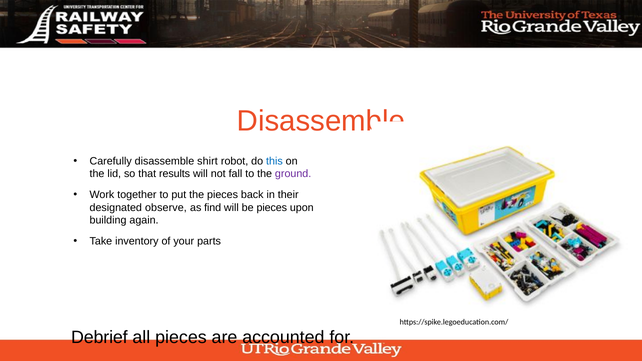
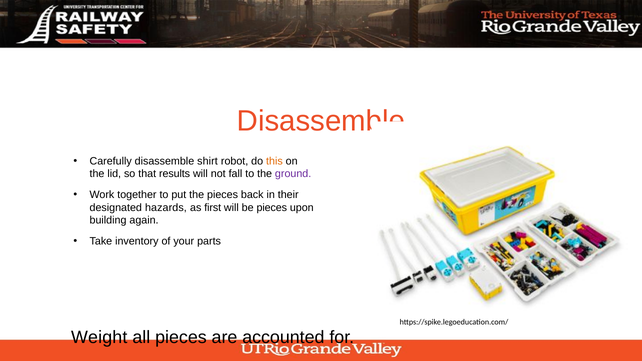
this colour: blue -> orange (274, 161)
observe: observe -> hazards (166, 208)
find: find -> first (213, 208)
Debrief: Debrief -> Weight (99, 337)
